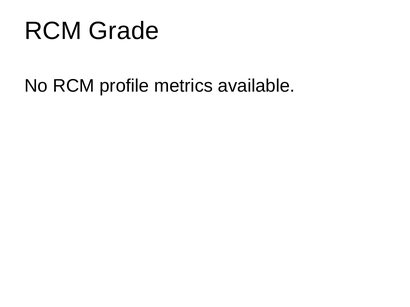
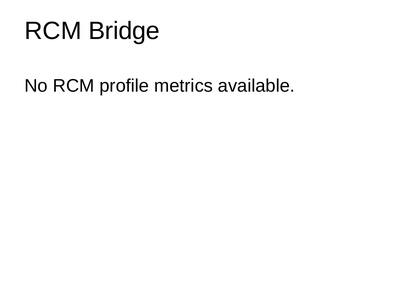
Grade: Grade -> Bridge (124, 31)
